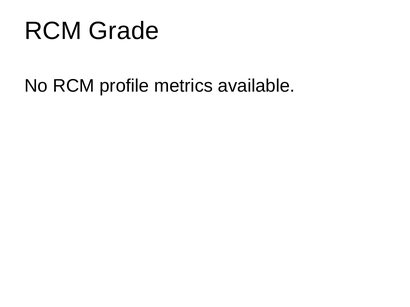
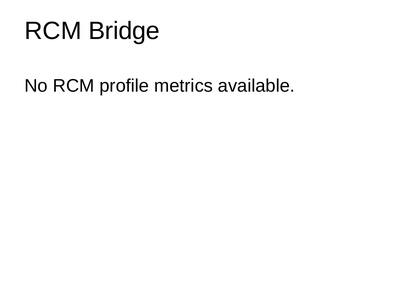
Grade: Grade -> Bridge (124, 31)
